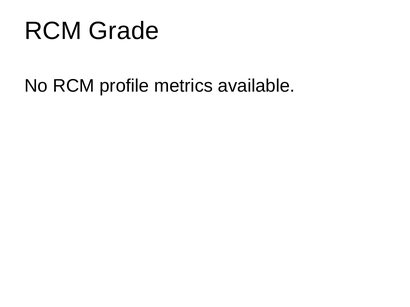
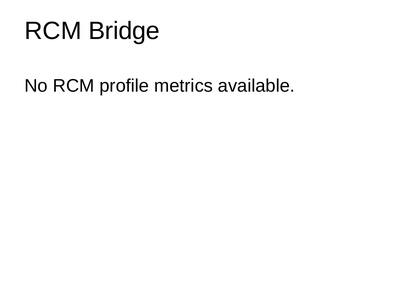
Grade: Grade -> Bridge (124, 31)
